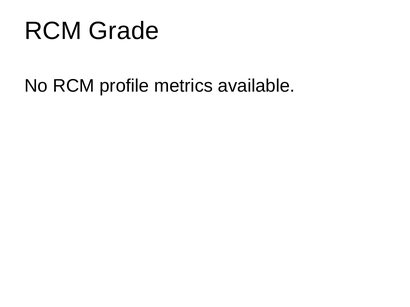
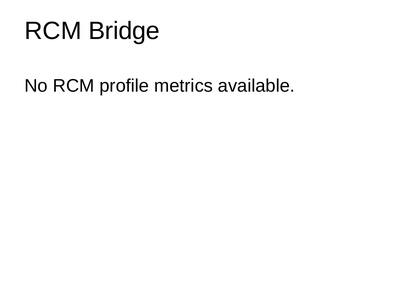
Grade: Grade -> Bridge (124, 31)
